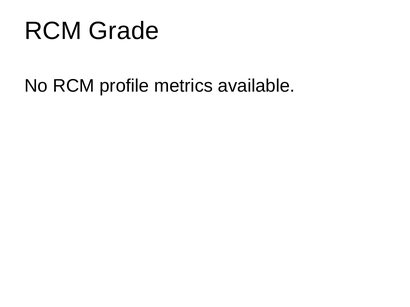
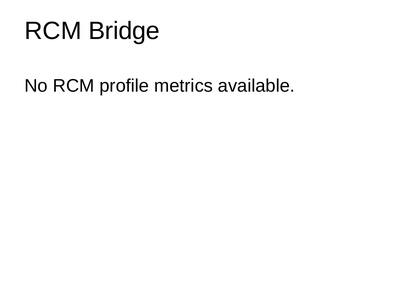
Grade: Grade -> Bridge (124, 31)
